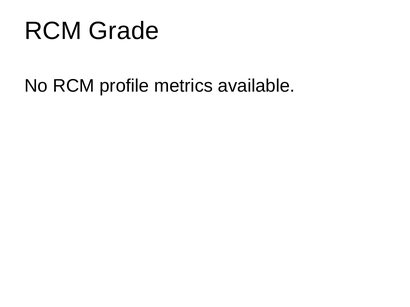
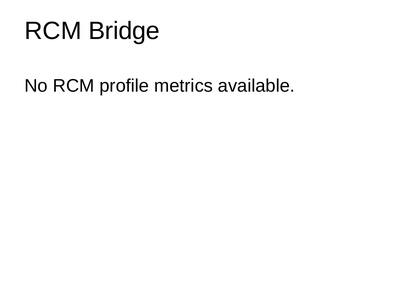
Grade: Grade -> Bridge (124, 31)
